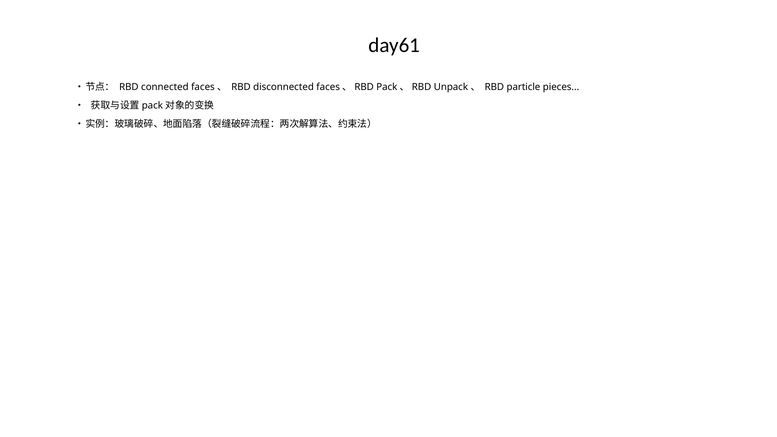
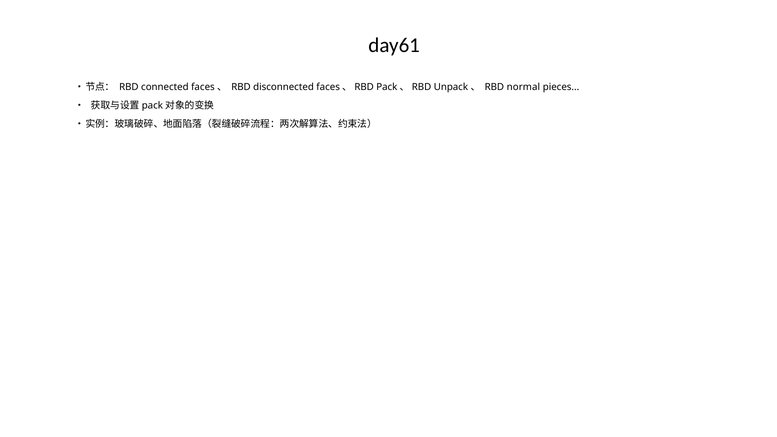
particle: particle -> normal (523, 87)
